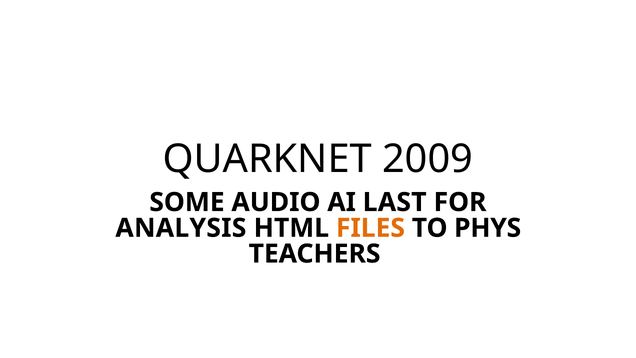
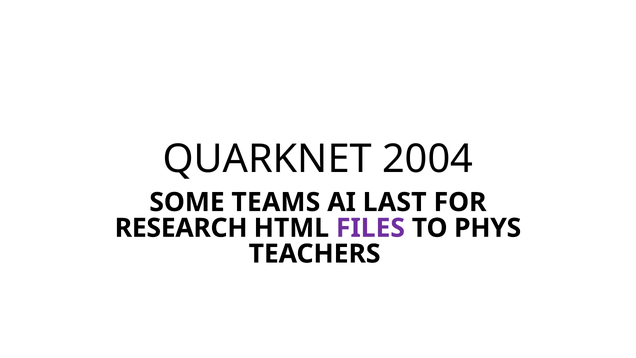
2009: 2009 -> 2004 (428, 159)
AUDIO: AUDIO -> TEAMS (276, 202)
ANALYSIS: ANALYSIS -> RESEARCH (181, 228)
FILES colour: orange -> purple (370, 228)
